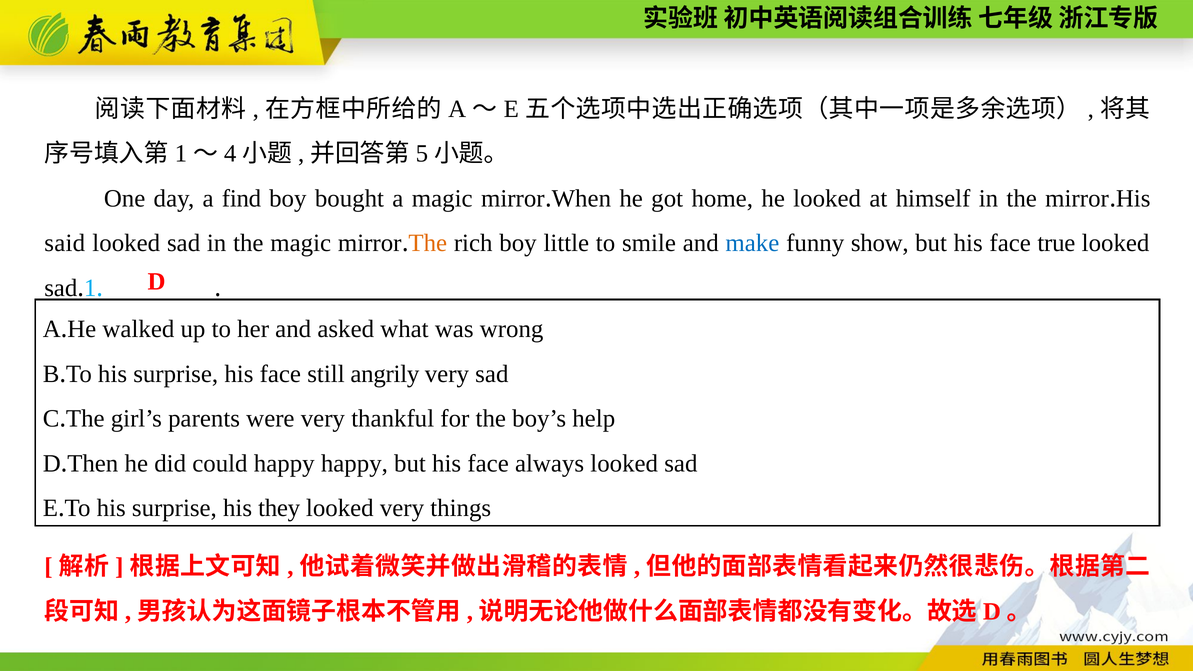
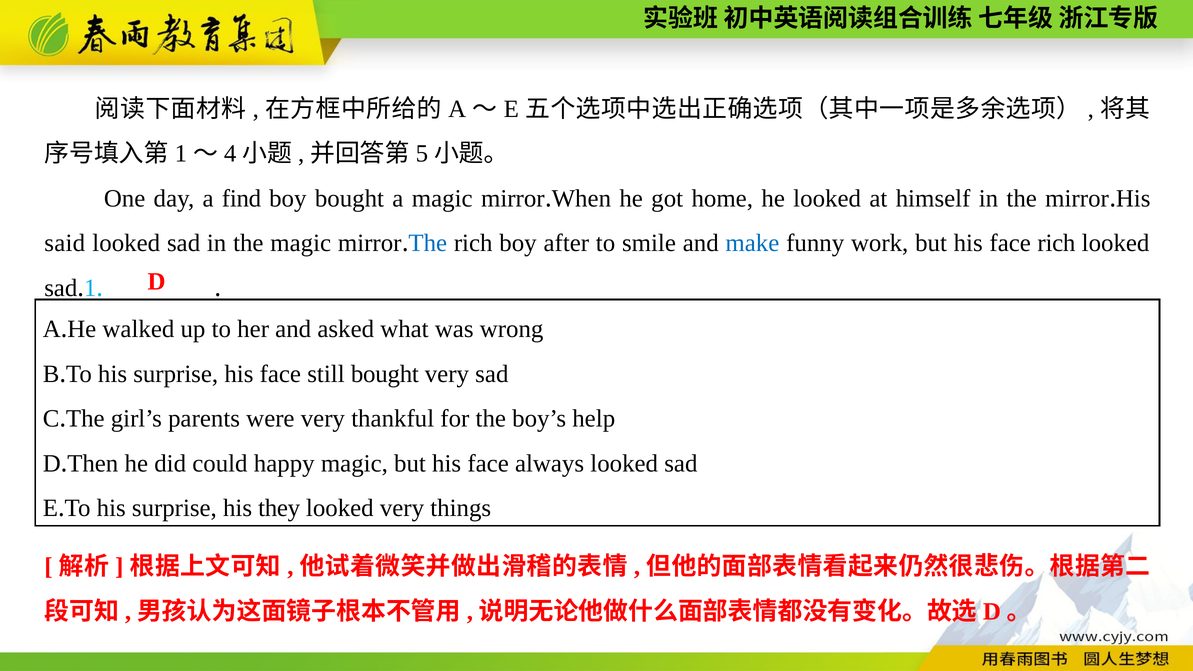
The colour: orange -> blue (428, 243)
little: little -> after (566, 243)
show: show -> work (880, 243)
face true: true -> rich (1056, 243)
still angrily: angrily -> bought (385, 374)
happy happy: happy -> magic (354, 464)
